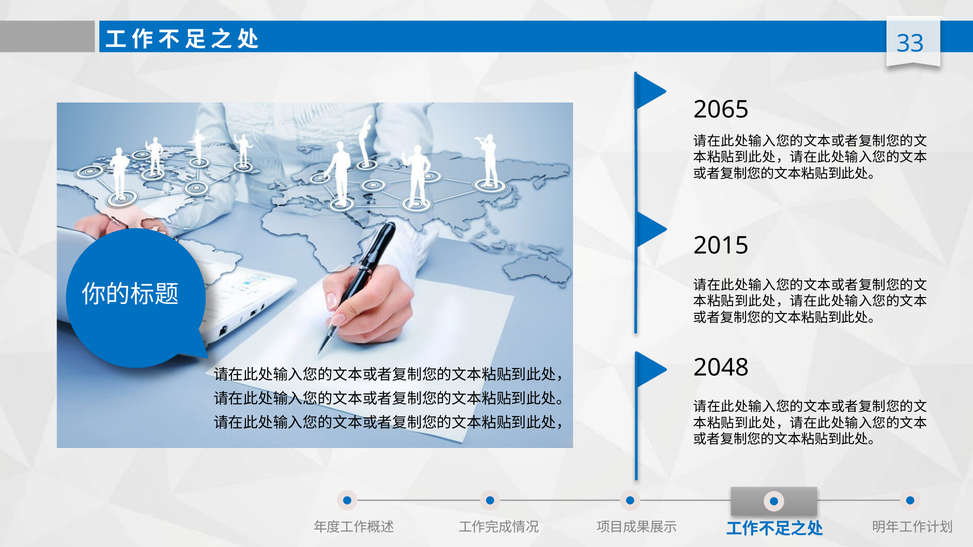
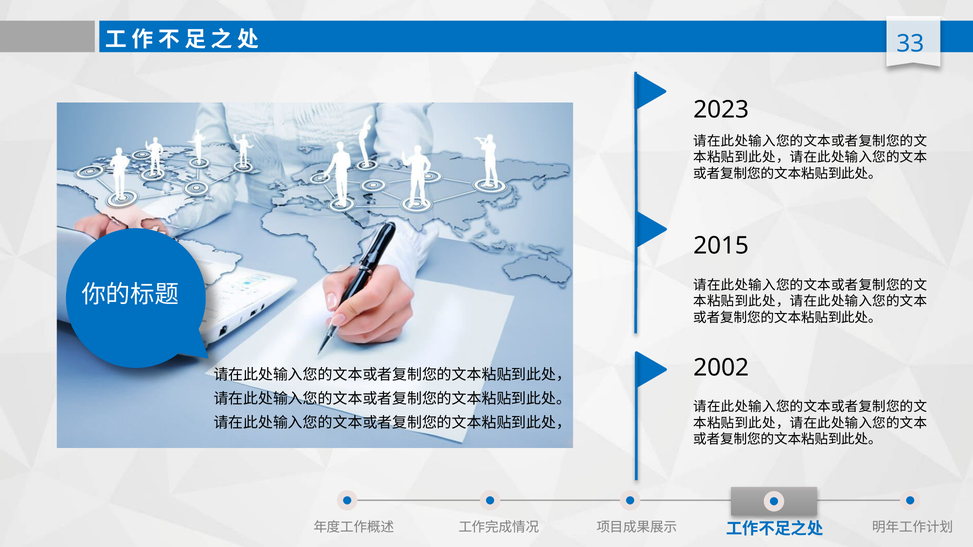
2065: 2065 -> 2023 (721, 110)
2048: 2048 -> 2002 (721, 368)
